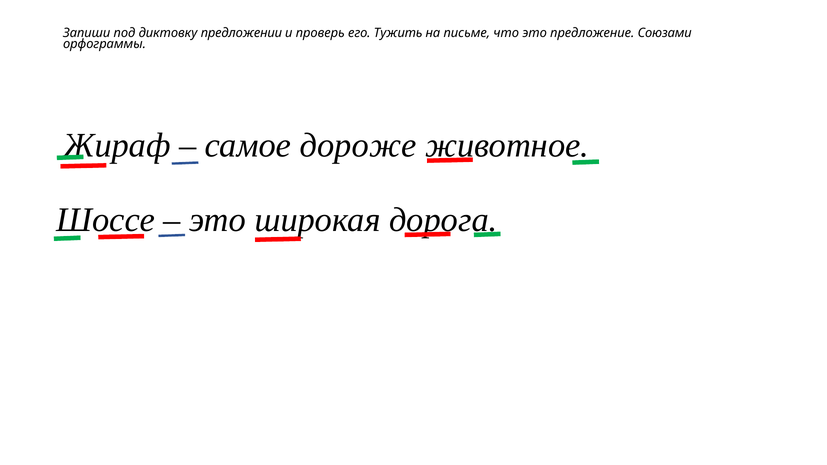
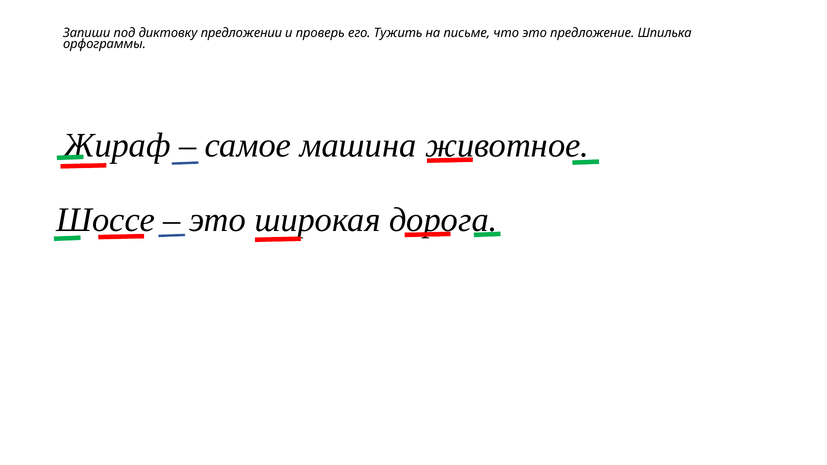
Союзами: Союзами -> Шпилька (665, 33)
дороже: дороже -> машина (358, 145)
